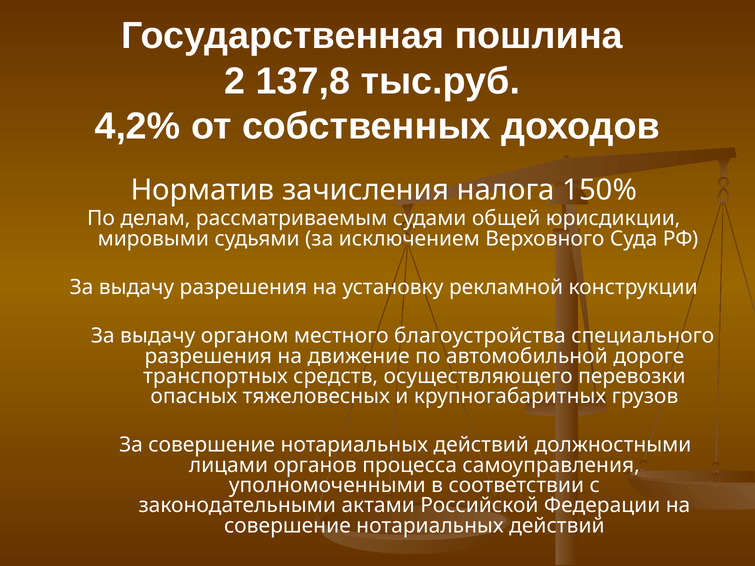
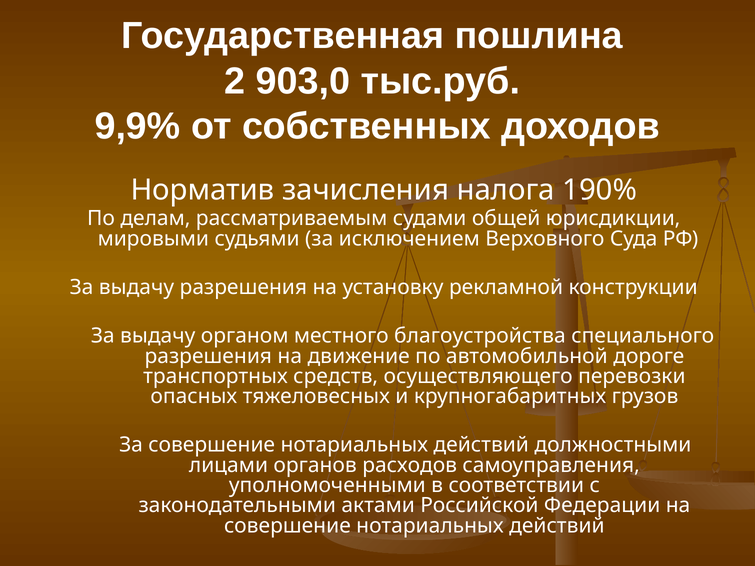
137,8: 137,8 -> 903,0 (303, 81)
4,2%: 4,2% -> 9,9% (138, 127)
150%: 150% -> 190% (600, 190)
процесса: процесса -> расходов (410, 465)
